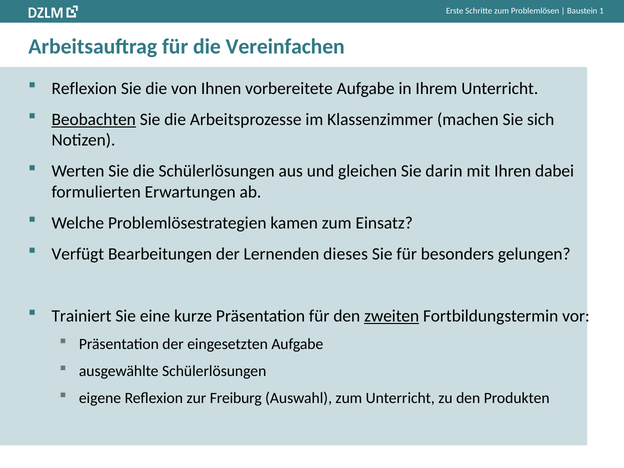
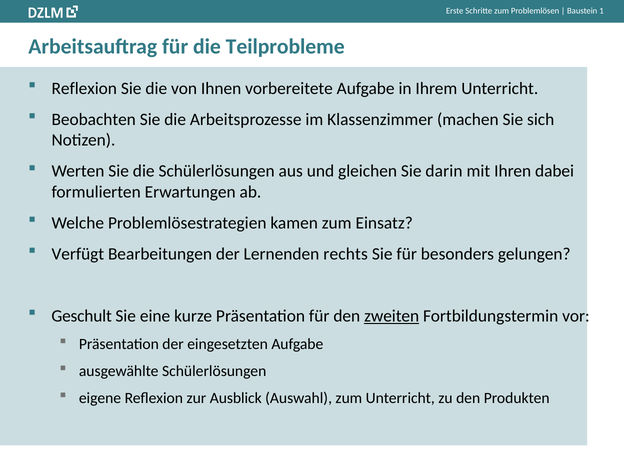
Vereinfachen: Vereinfachen -> Teilprobleme (285, 47)
Beobachten underline: present -> none (94, 119)
dieses: dieses -> rechts (346, 254)
Trainiert: Trainiert -> Geschult (82, 316)
Freiburg: Freiburg -> Ausblick (236, 398)
